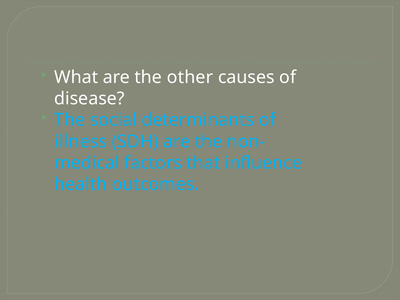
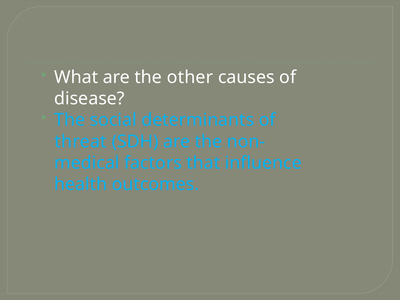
illness: illness -> threat (81, 141)
